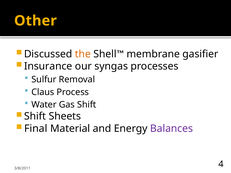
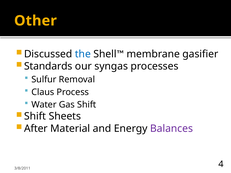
the colour: orange -> blue (83, 54)
Insurance: Insurance -> Standards (48, 66)
Final: Final -> After (36, 129)
